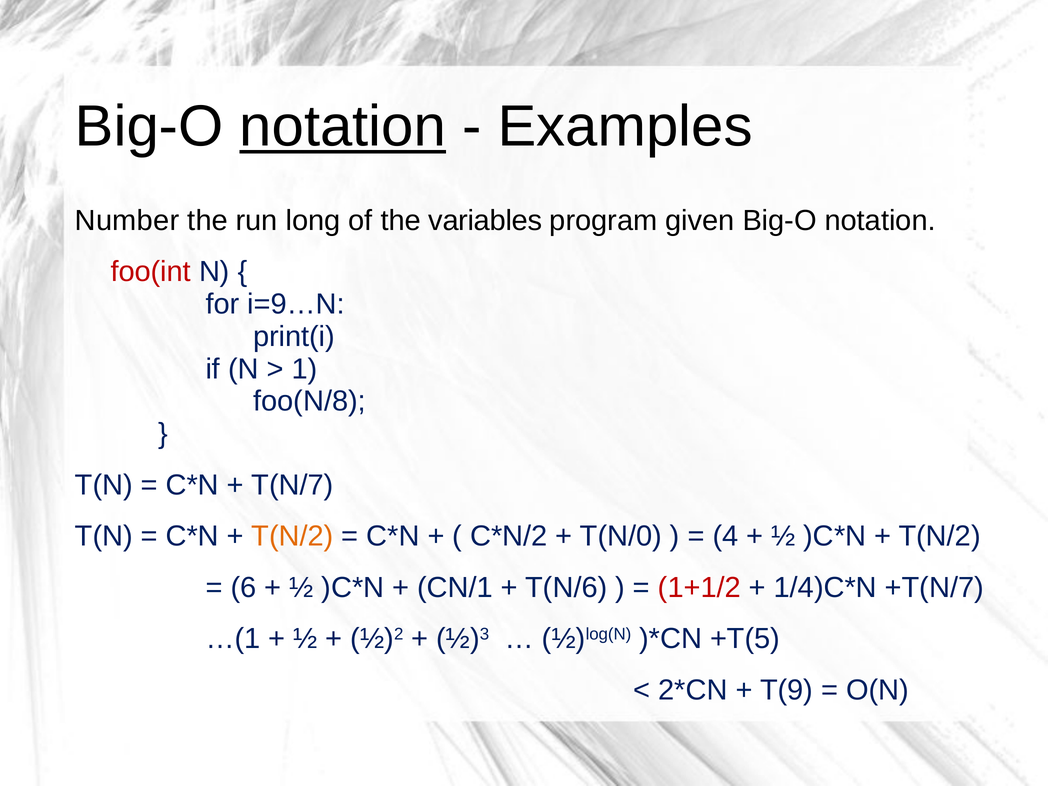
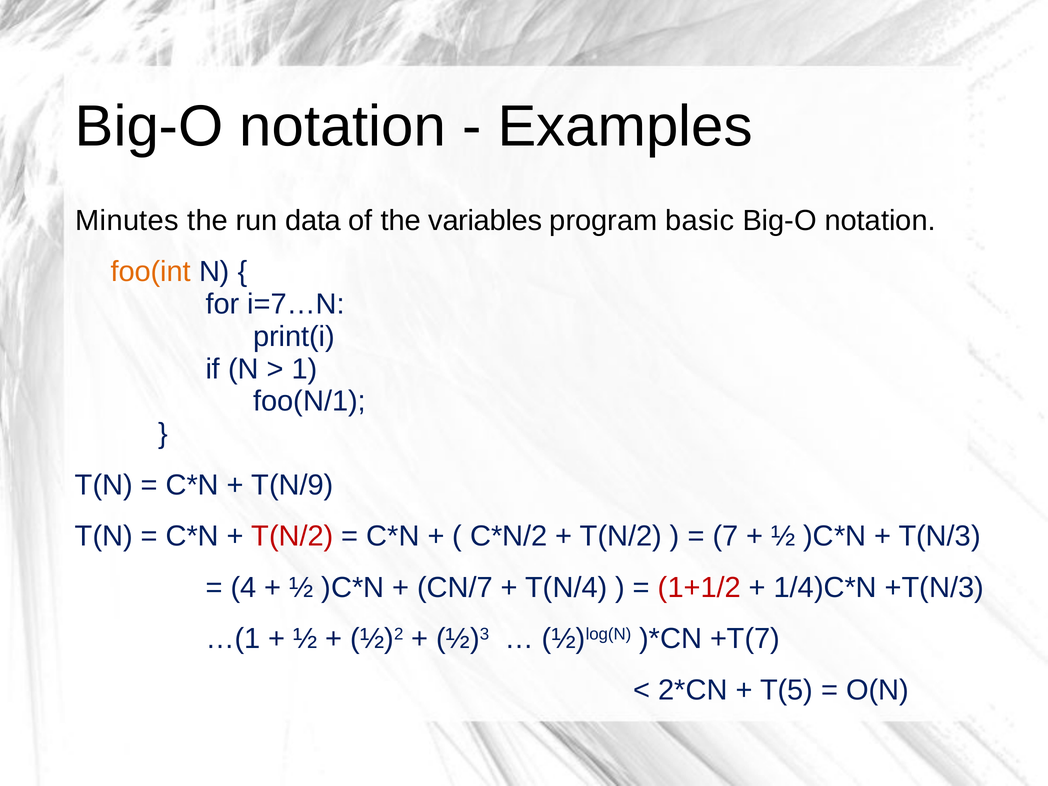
notation underline: present -> none (343, 127)
Number: Number -> Minutes (127, 220)
long: long -> data (313, 220)
given: given -> basic (700, 220)
foo(int colour: red -> orange (151, 272)
i=9…N: i=9…N -> i=7…N (296, 304)
foo(N/8: foo(N/8 -> foo(N/1 (310, 401)
T(N/7: T(N/7 -> T(N/9 (292, 485)
T(N/2 colour: orange -> red (292, 536)
T(N/0: T(N/0 -> T(N/2 (621, 536)
4: 4 -> 7 (725, 536)
T(N/2: T(N/2 -> T(N/3 (940, 536)
6: 6 -> 4 (243, 587)
CN/1: CN/1 -> CN/7 (455, 587)
T(N/6: T(N/6 -> T(N/4 (566, 587)
+T(N/7: +T(N/7 -> +T(N/3 (934, 587)
+T(5: +T(5 -> +T(7 (745, 639)
T(9: T(9 -> T(5 (787, 690)
